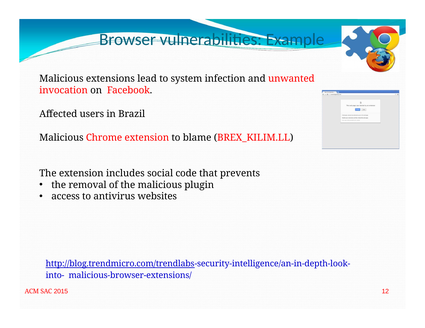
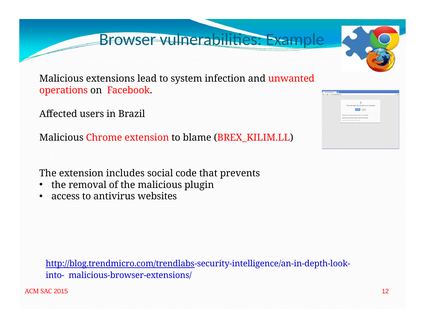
invocation: invocation -> operations (64, 90)
